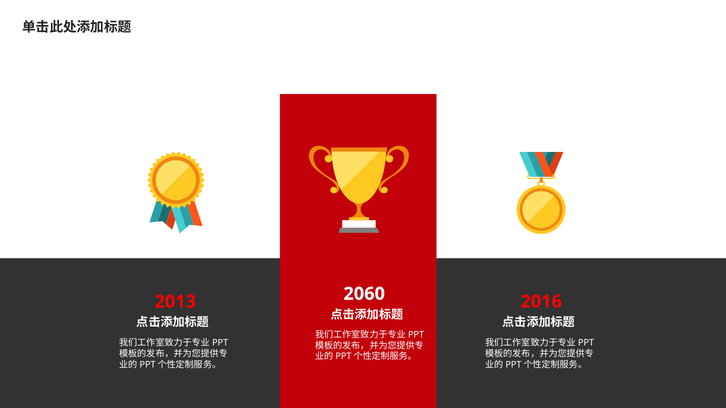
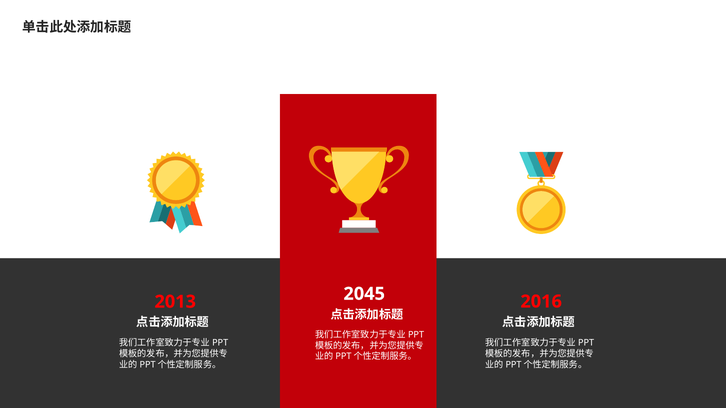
2060: 2060 -> 2045 (364, 294)
